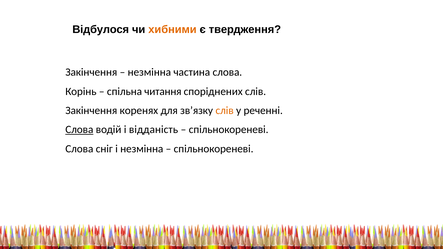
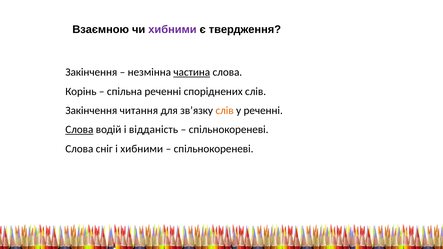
Відбулося: Відбулося -> Взаємною (101, 30)
хибними colour: orange -> purple (172, 30)
частина underline: none -> present (192, 72)
спільна читання: читання -> реченні (163, 91)
коренях: коренях -> читання (139, 111)
і незмінна: незмінна -> хибними (142, 149)
